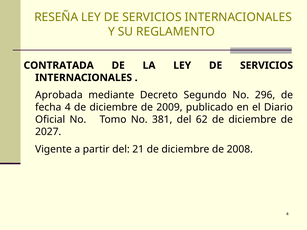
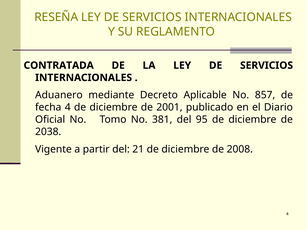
Aprobada: Aprobada -> Aduanero (59, 95)
Segundo: Segundo -> Aplicable (205, 95)
296: 296 -> 857 (265, 95)
2009: 2009 -> 2001 (169, 107)
62: 62 -> 95 (202, 120)
2027: 2027 -> 2038 (48, 132)
